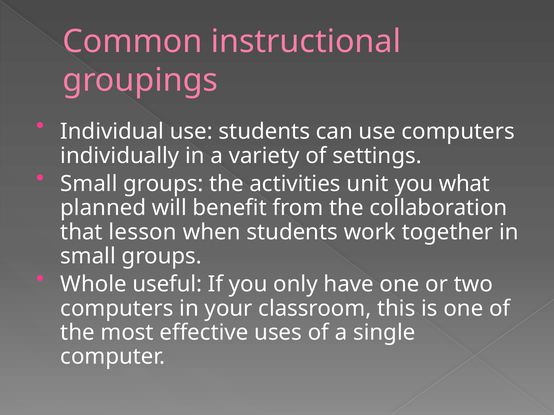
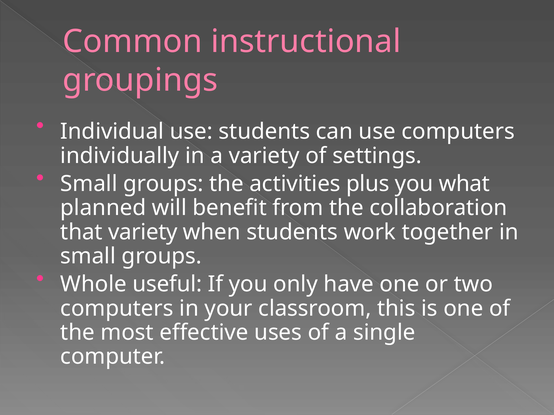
unit: unit -> plus (368, 184)
that lesson: lesson -> variety (143, 232)
